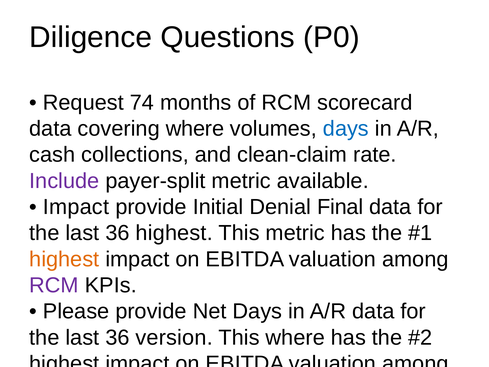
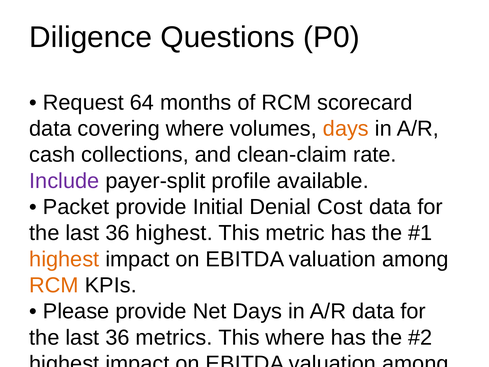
74: 74 -> 64 (142, 103)
days colour: blue -> orange (346, 129)
payer-split metric: metric -> profile (241, 181)
Impact: Impact -> Packet (76, 207)
Denial Final: Final -> Cost (340, 207)
RCM colour: purple -> orange (54, 285)
version: version -> metrics (174, 337)
